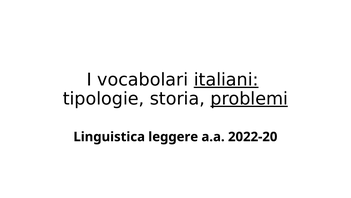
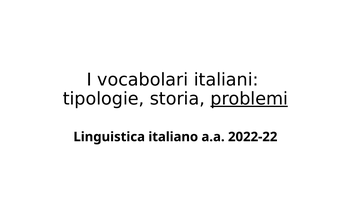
italiani underline: present -> none (226, 80)
leggere: leggere -> italiano (173, 136)
2022-20: 2022-20 -> 2022-22 (253, 136)
